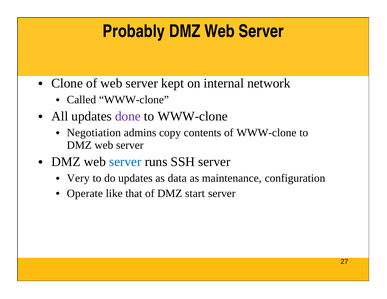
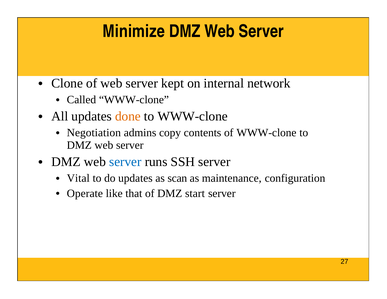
Probably: Probably -> Minimize (134, 31)
done colour: purple -> orange (128, 116)
Very: Very -> Vital (78, 178)
data: data -> scan (177, 178)
